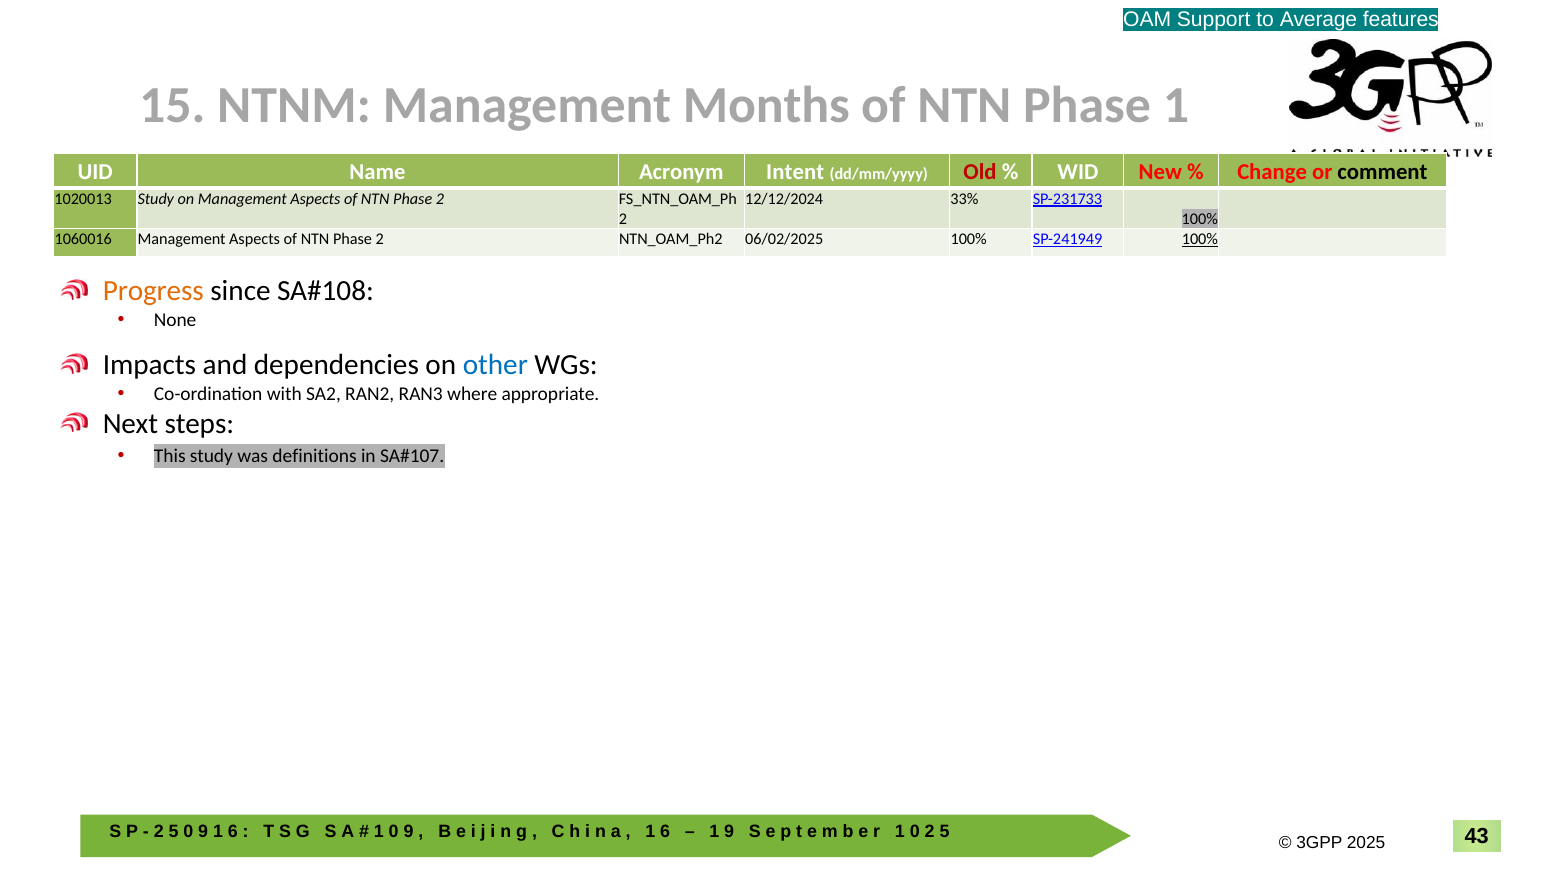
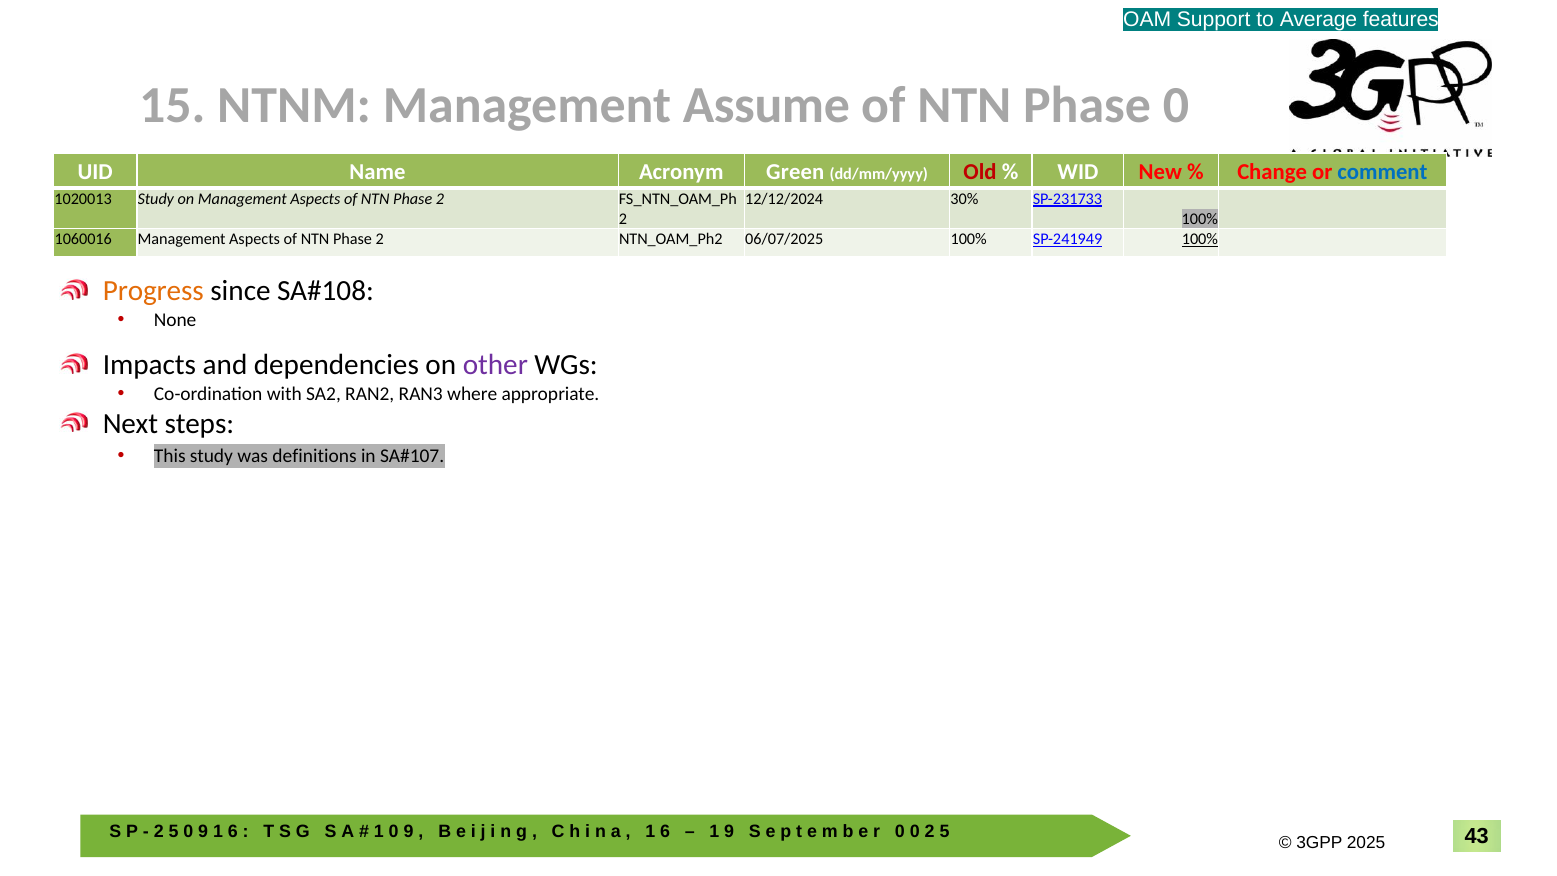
Months: Months -> Assume (766, 106)
Phase 1: 1 -> 0 (1176, 106)
Intent: Intent -> Green (795, 172)
comment colour: black -> blue (1382, 172)
33%: 33% -> 30% (964, 199)
06/02/2025: 06/02/2025 -> 06/07/2025 (784, 239)
other colour: blue -> purple (495, 365)
1: 1 -> 0 (900, 832)
